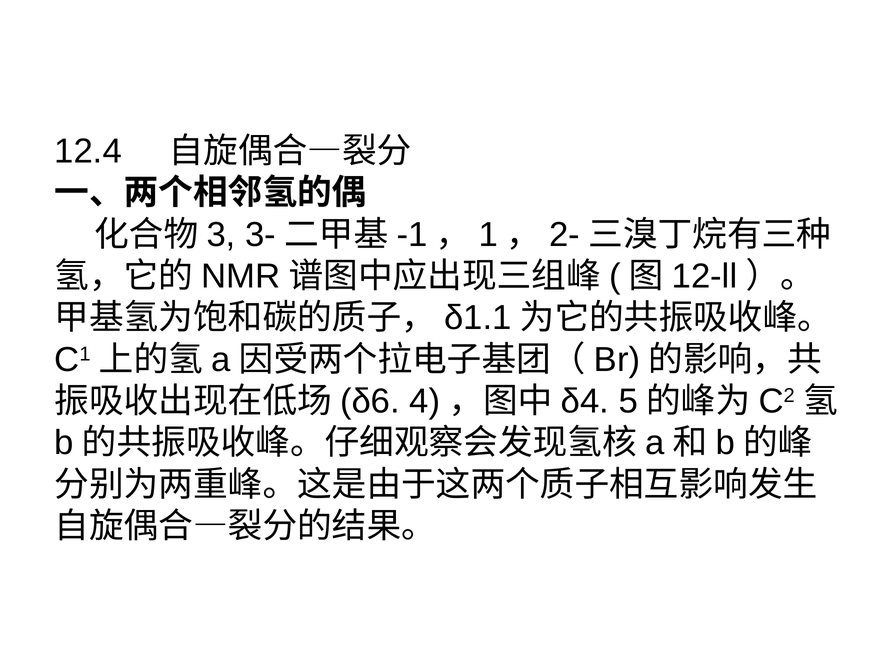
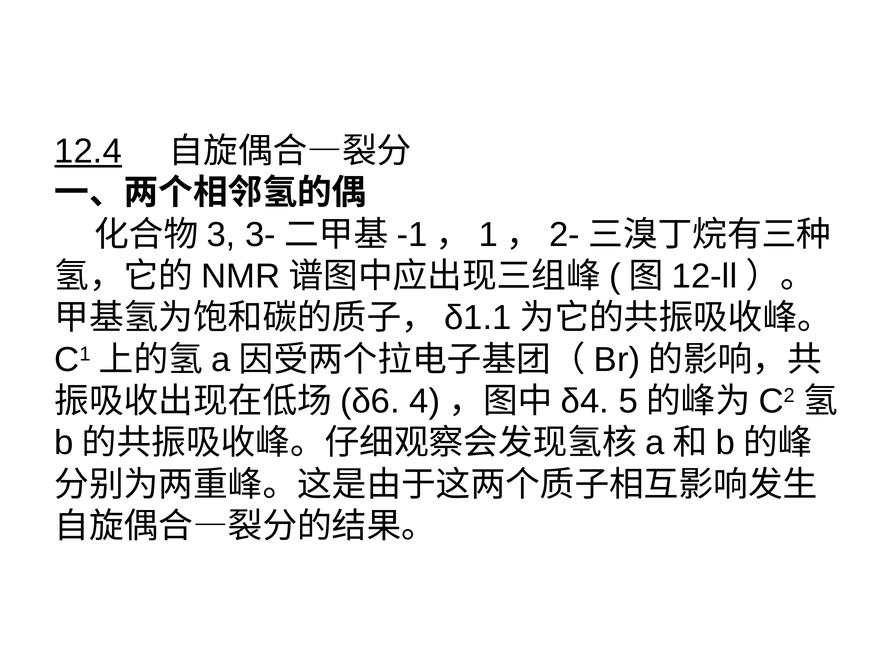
12.4 underline: none -> present (88, 152)
